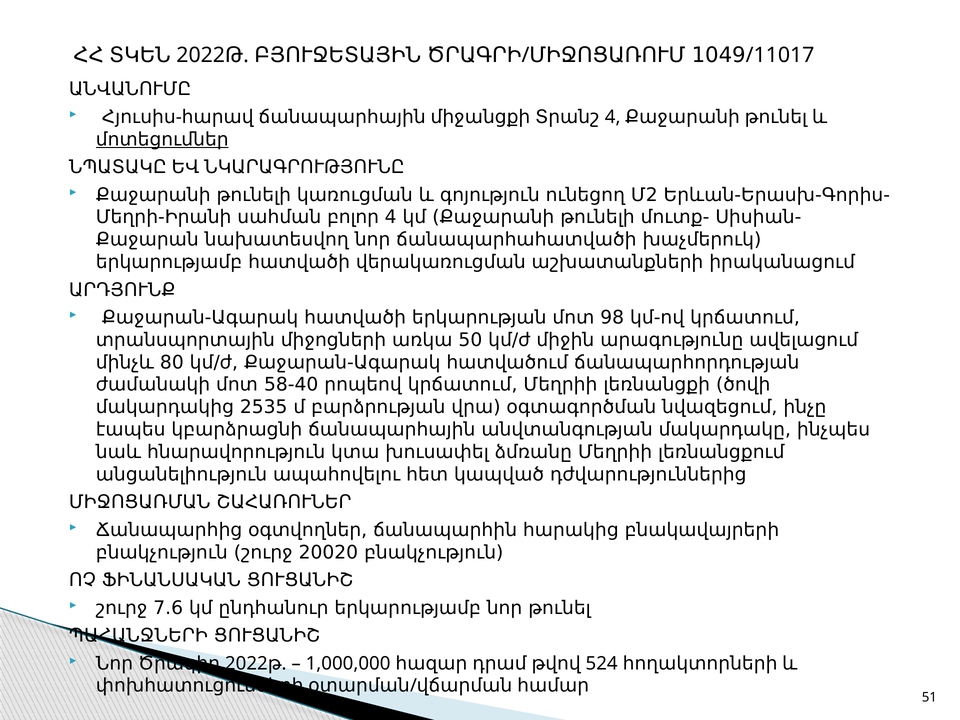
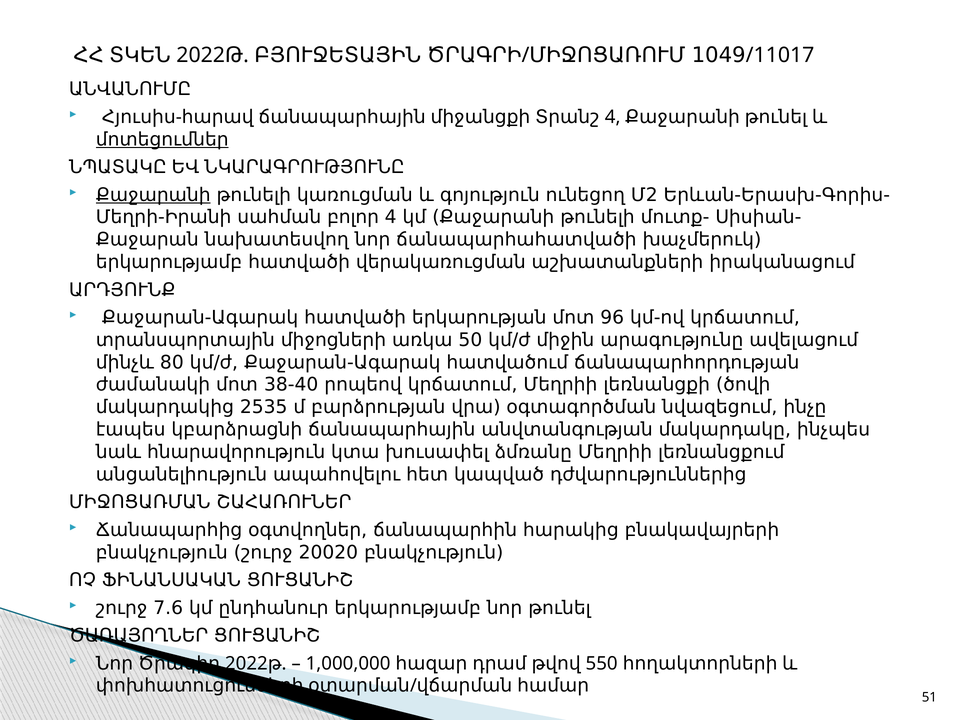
Քաջարանի underline: none -> present (153, 195)
98: 98 -> 96 (612, 318)
58-40: 58-40 -> 38-40 (291, 385)
ՊԱՀԱՆՋՆԵՐԻ: ՊԱՀԱՆՋՆԵՐԻ -> ԾԱՌԱՅՈՂՆԵՐ (139, 636)
524: 524 -> 550 (602, 663)
